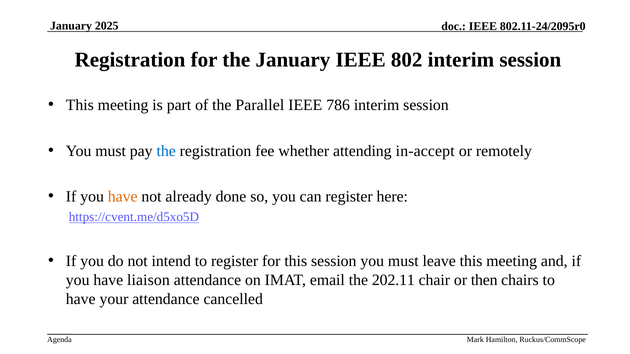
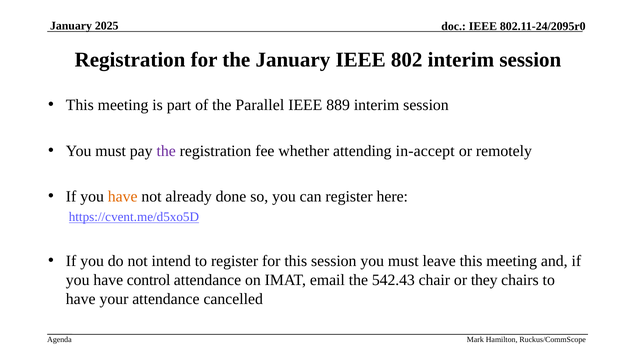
786: 786 -> 889 (338, 105)
the colour: blue -> purple (166, 151)
liaison: liaison -> control (149, 280)
202.11: 202.11 -> 542.43 (393, 280)
then: then -> they (484, 280)
